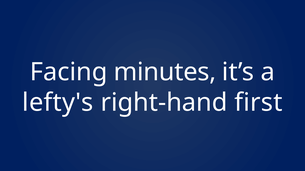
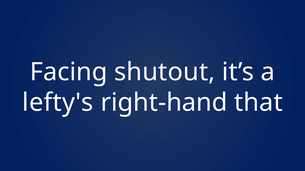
minutes: minutes -> shutout (165, 72)
first: first -> that (258, 103)
